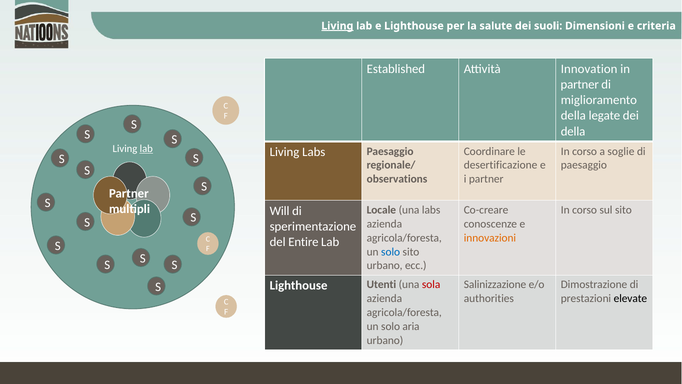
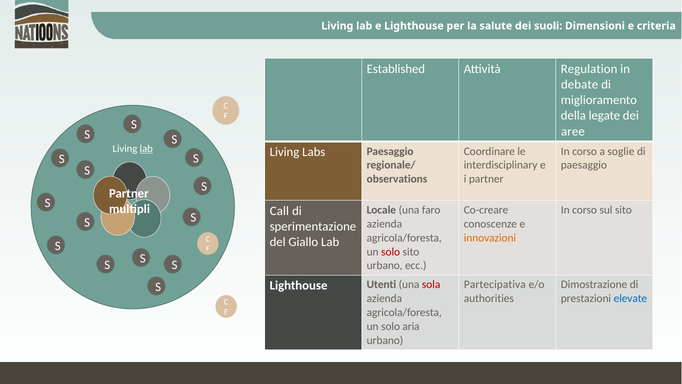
Living underline: present -> none (337, 26)
Innovation: Innovation -> Regulation (589, 69)
partner: partner -> debate (580, 84)
della: della -> aree (573, 131)
desertificazione: desertificazione -> interdisciplinary (501, 165)
una labs: labs -> faro (431, 210)
Will: Will -> Call (279, 211)
Entire: Entire -> Giallo (303, 242)
solo colour: blue -> red (391, 252)
Salinizzazione: Salinizzazione -> Partecipativa (495, 284)
elevate colour: black -> blue (630, 298)
